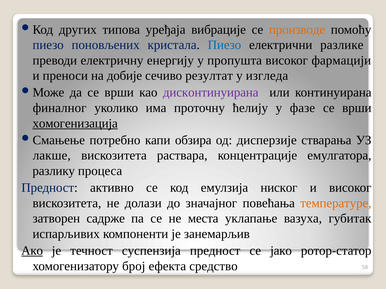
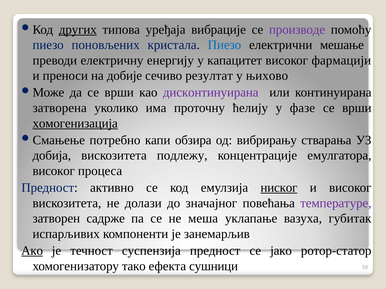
других underline: none -> present (78, 30)
производе colour: orange -> purple (297, 30)
разлике: разлике -> мешање (342, 45)
пропушта: пропушта -> капацитет (235, 60)
изгледа: изгледа -> њихово (267, 76)
финалног: финалног -> затворена (60, 108)
дисперзије: дисперзије -> вибрирању (267, 140)
лакше: лакше -> добија (52, 156)
раствара: раствара -> подлежу (182, 156)
разлику: разлику -> високог (54, 171)
ниског underline: none -> present (279, 188)
температуре colour: orange -> purple (336, 203)
места: места -> меша (203, 219)
број: број -> тако (134, 267)
средство: средство -> сушници (214, 267)
